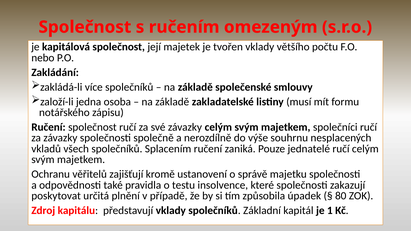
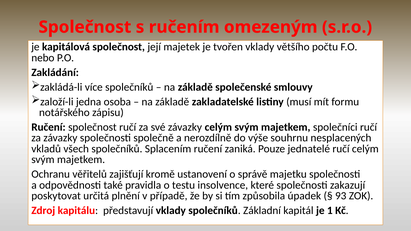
80: 80 -> 93 (341, 196)
